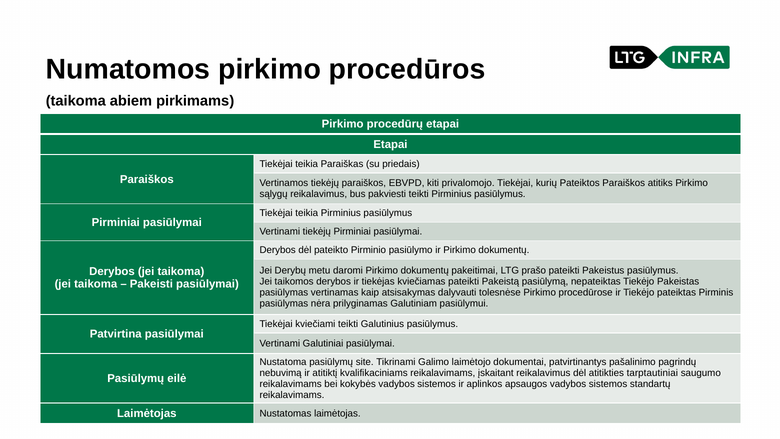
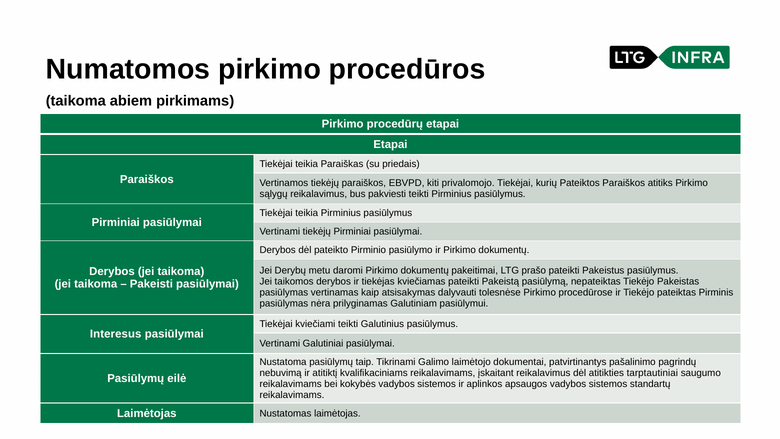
Patvirtina: Patvirtina -> Interesus (116, 334)
site: site -> taip (365, 362)
